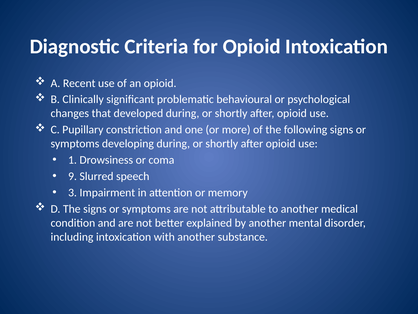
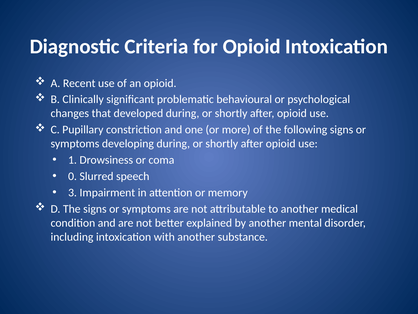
9: 9 -> 0 (73, 176)
